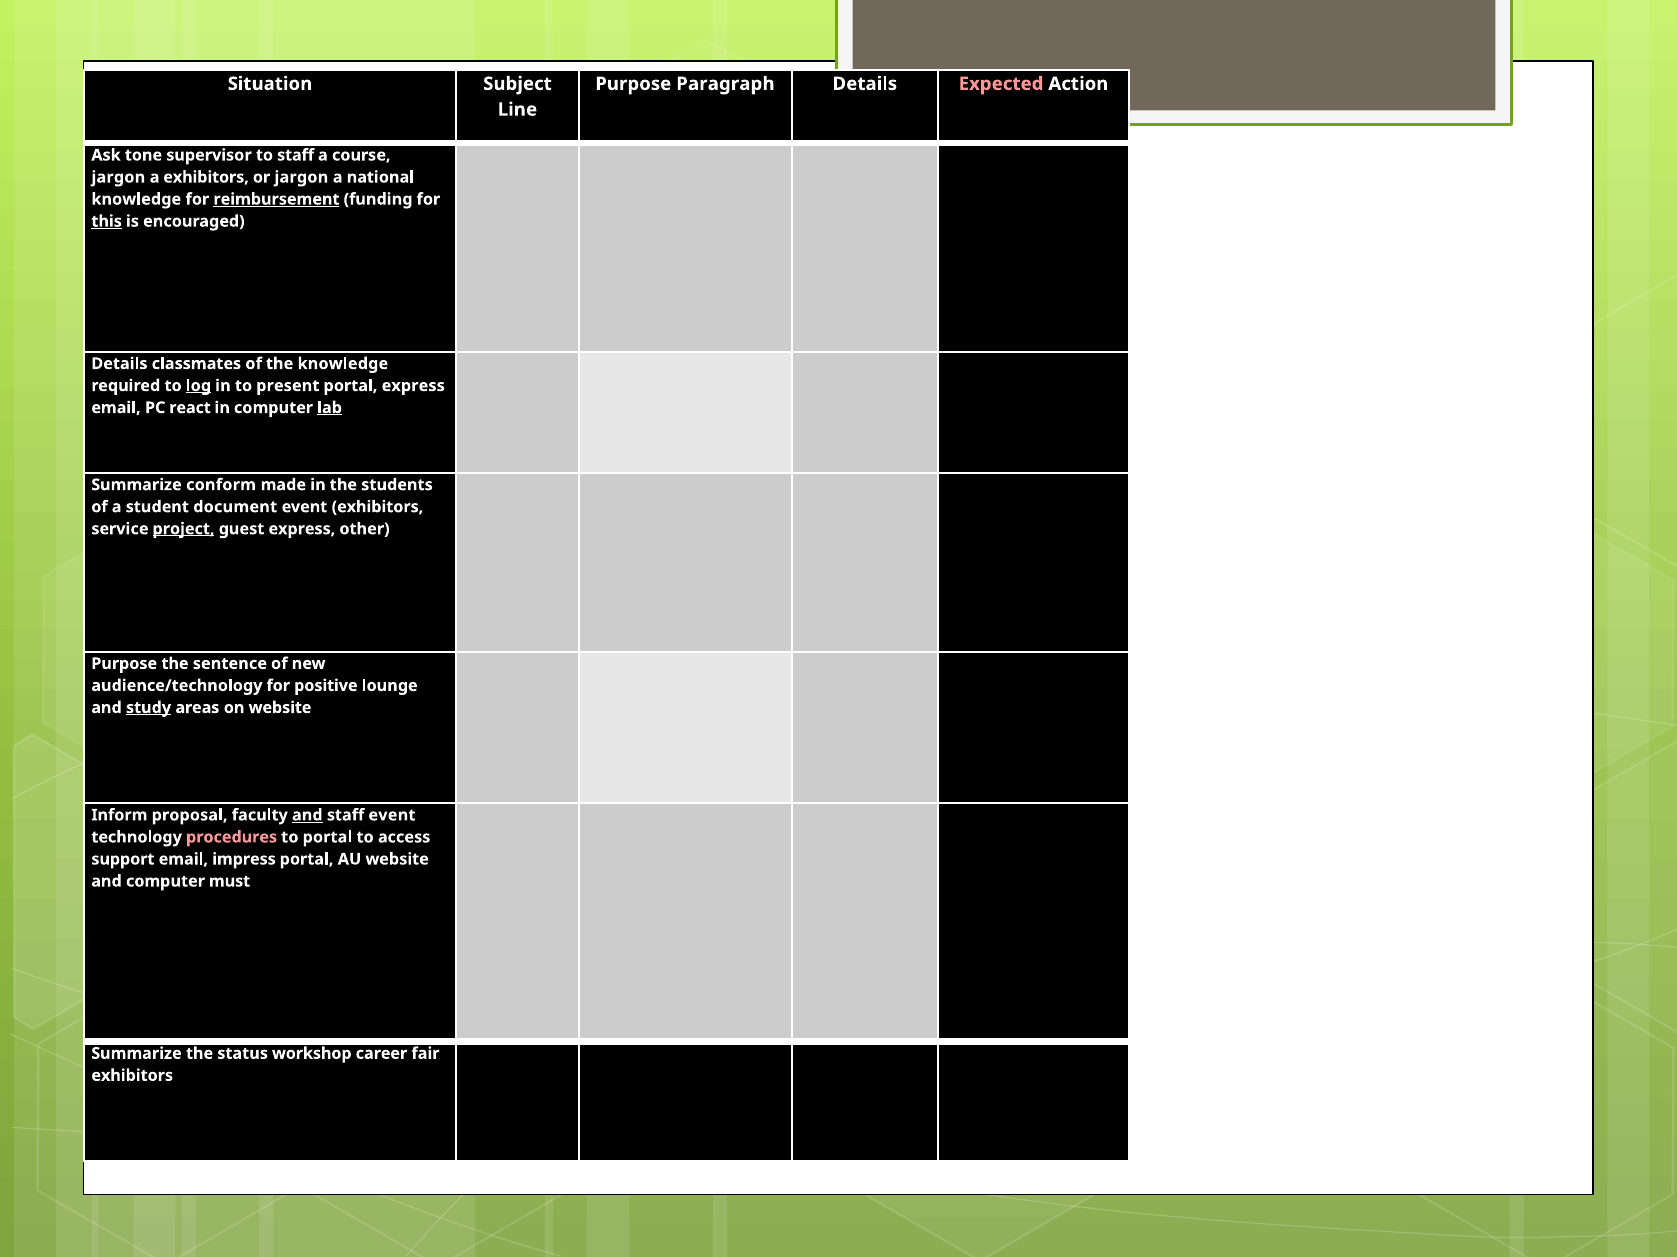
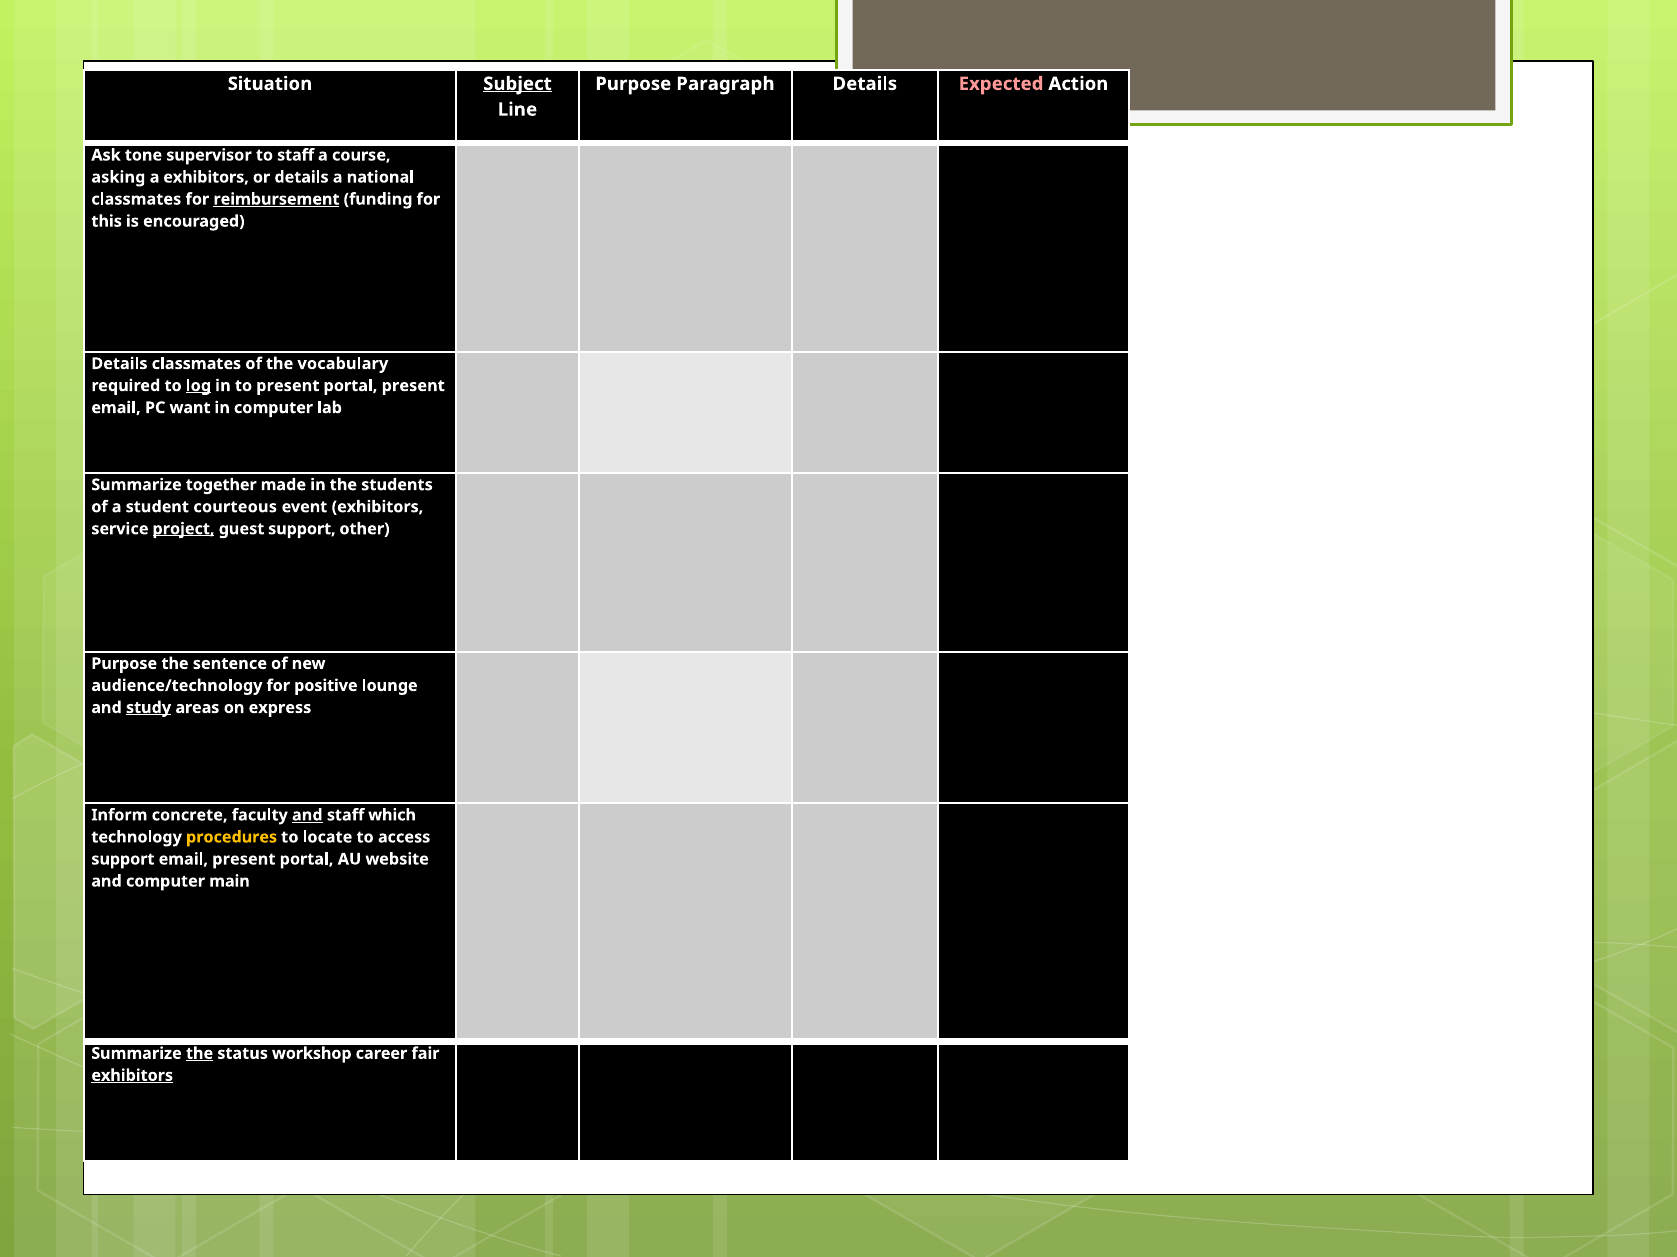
Subject underline: none -> present (517, 84)
jargon: jargon -> asking (118, 177)
or jargon: jargon -> details (301, 177)
knowledge: knowledge -> classmates (136, 199)
this underline: present -> none (107, 221)
the knowledge: knowledge -> vocabulary (343, 364)
portal express: express -> present (413, 386)
react: react -> want (190, 408)
lab underline: present -> none (330, 408)
conform: conform -> together (221, 485)
document: document -> courteous (235, 507)
guest express: express -> support (302, 529)
on website: website -> express (280, 708)
proposal: proposal -> concrete (190, 816)
staff event: event -> which (392, 816)
procedures colour: pink -> yellow (232, 838)
to portal: portal -> locate (327, 838)
email impress: impress -> present (244, 860)
must: must -> main (230, 882)
the underline: none -> present (200, 1054)
exhibitors underline: none -> present (132, 1076)
